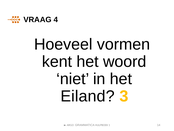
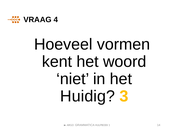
Eiland: Eiland -> Huidig (88, 96)
